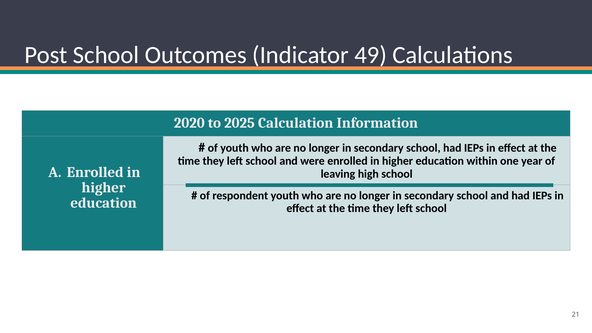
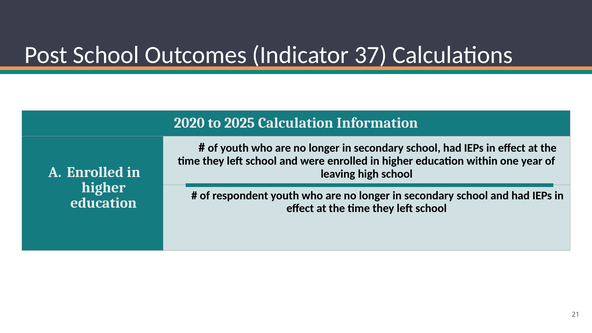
49: 49 -> 37 (371, 55)
